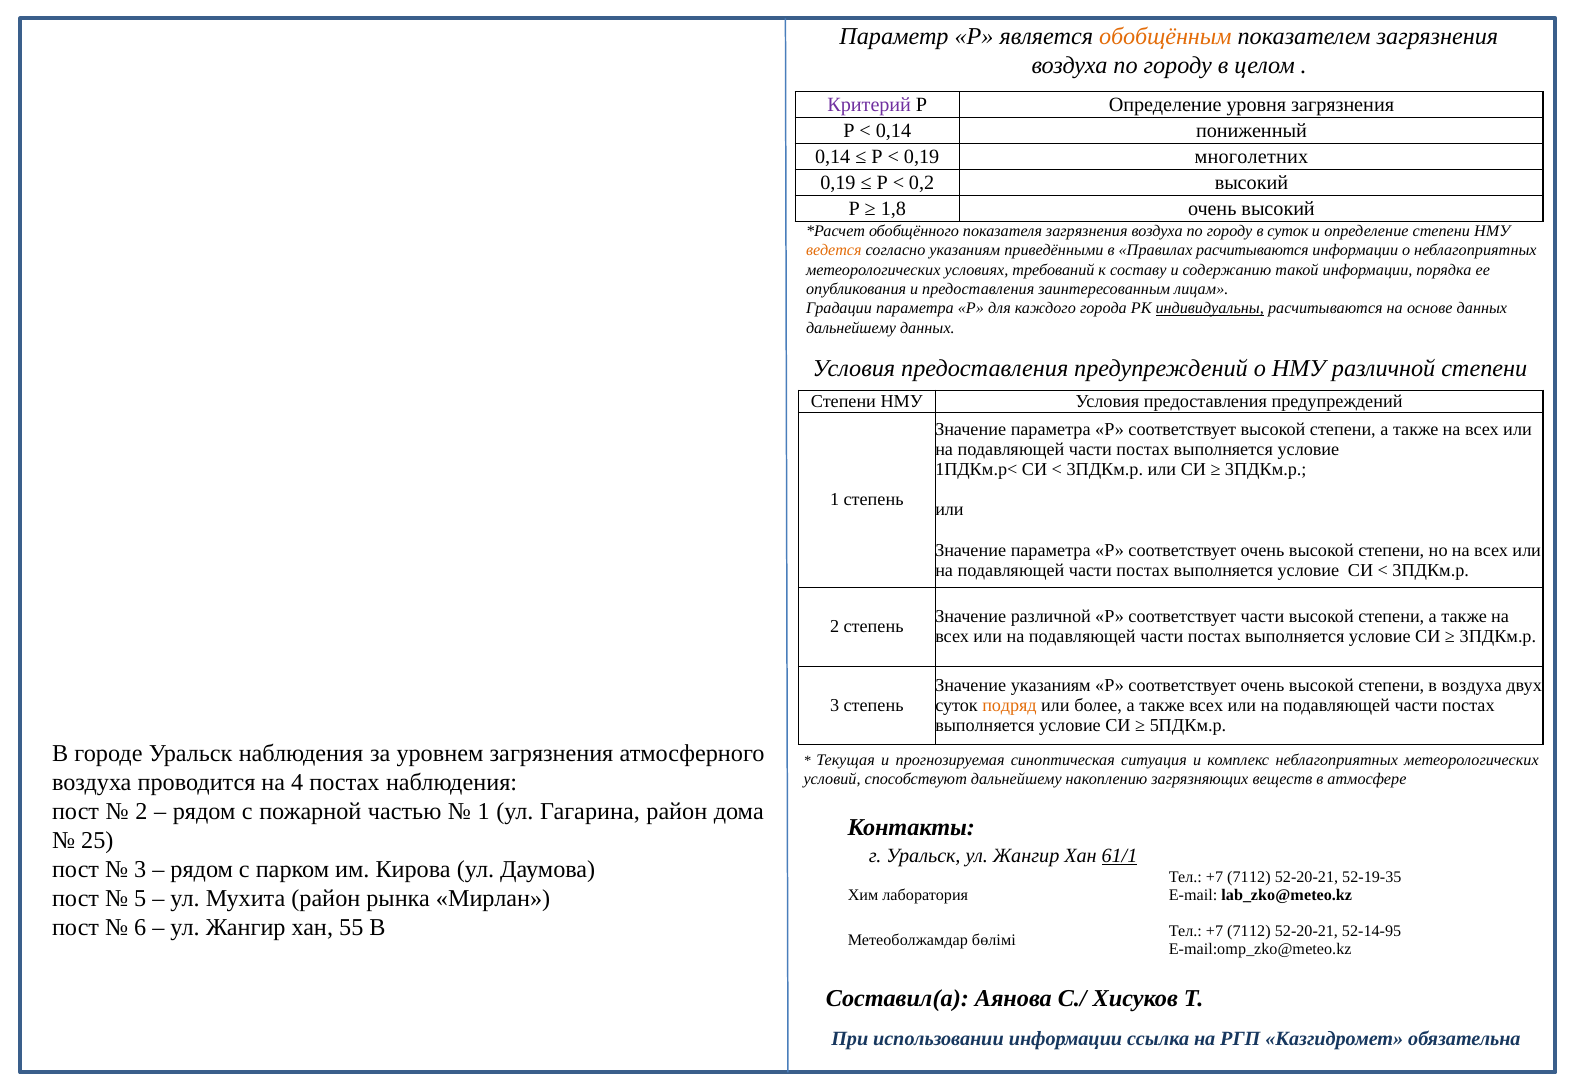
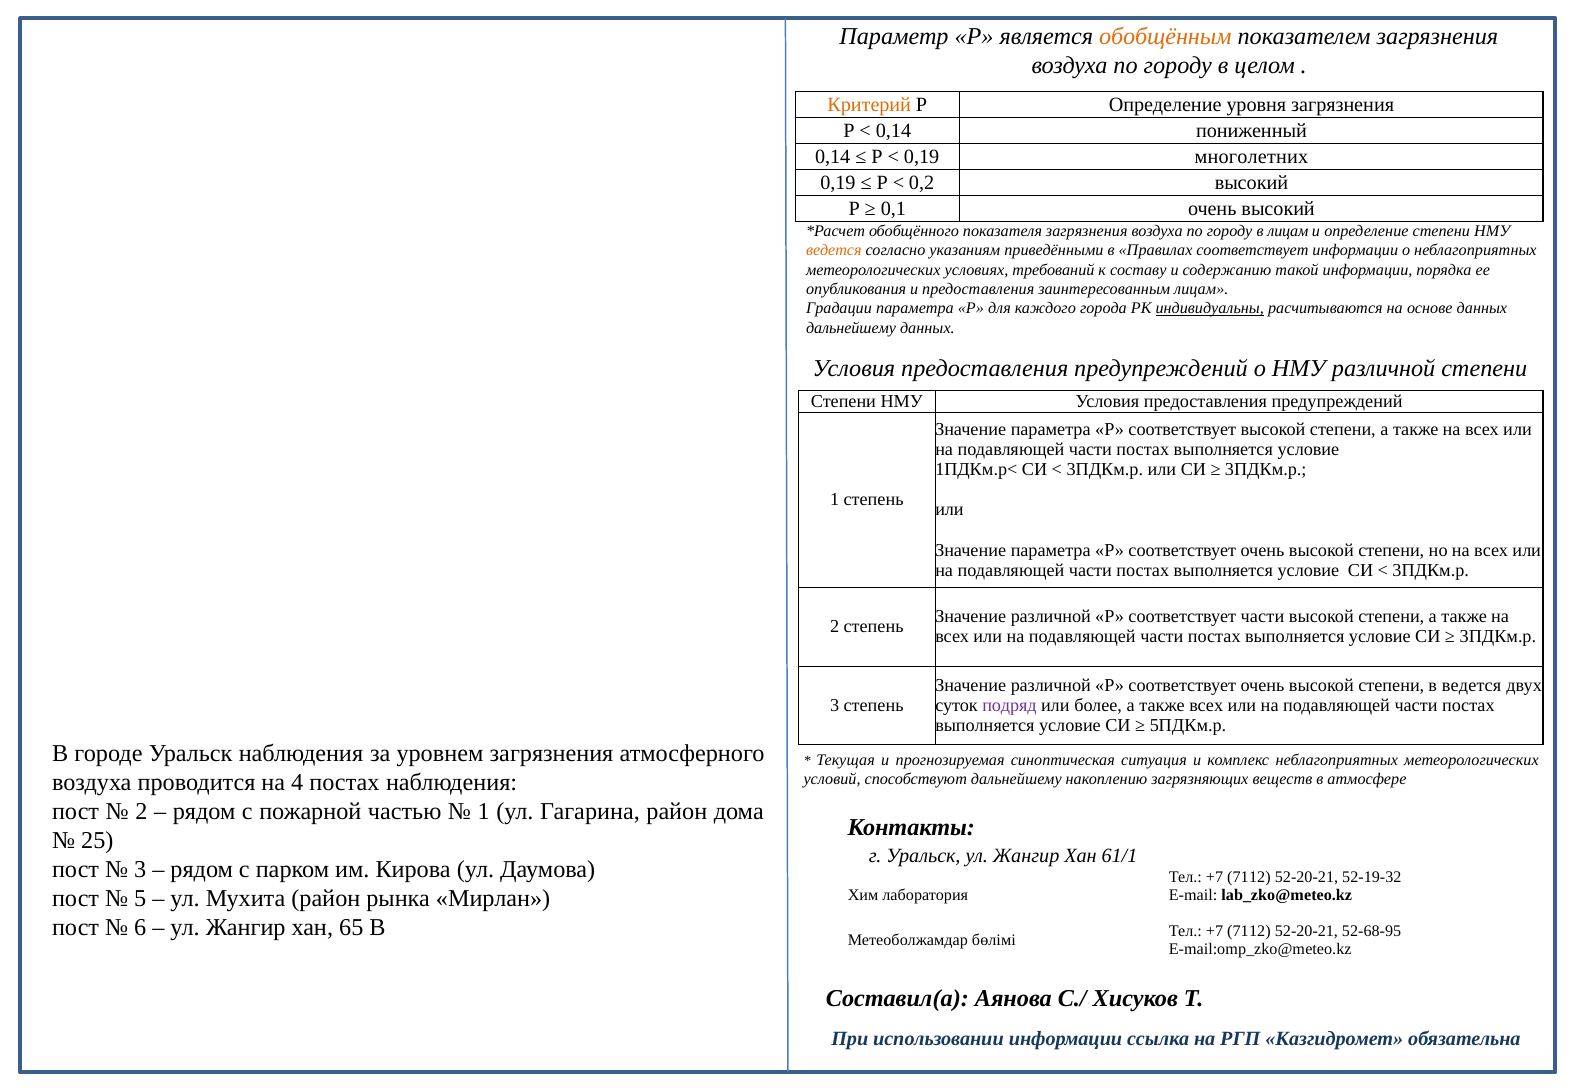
Критерий colour: purple -> orange (869, 104)
1,8: 1,8 -> 0,1 (894, 208)
в суток: суток -> лицам (1288, 231)
Правилах расчитываются: расчитываются -> соответствует (1252, 250)
указаниям: указаниям -> различной (1051, 685)
в воздуха: воздуха -> ведется (1472, 685)
подряд colour: orange -> purple (1009, 706)
61/1 underline: present -> none (1120, 856)
52-19-35: 52-19-35 -> 52-19-32 (1372, 878)
55: 55 -> 65 (351, 928)
52-14-95: 52-14-95 -> 52-68-95 (1372, 931)
